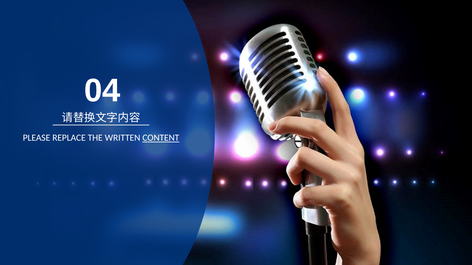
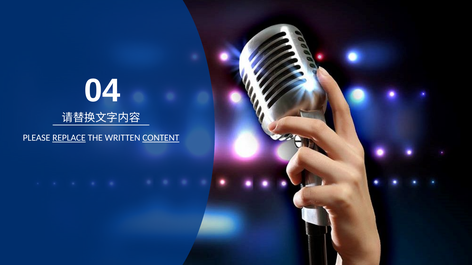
REPLACE underline: none -> present (69, 138)
